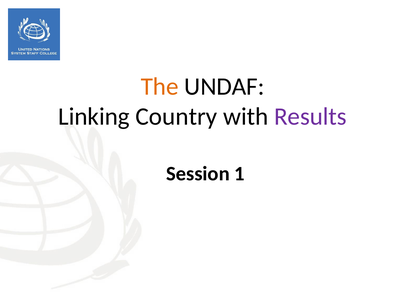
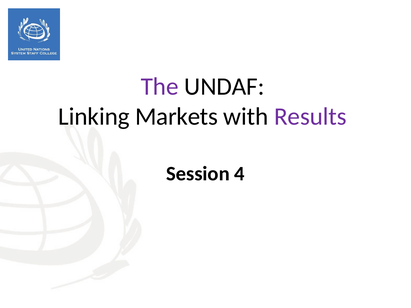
The colour: orange -> purple (160, 87)
Country: Country -> Markets (177, 117)
1: 1 -> 4 (239, 174)
